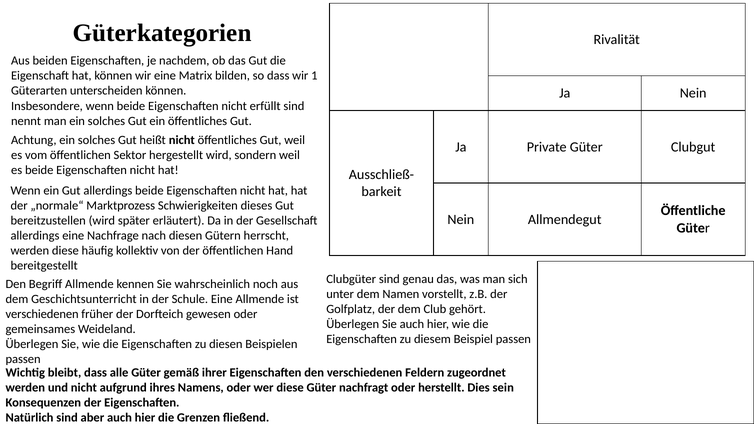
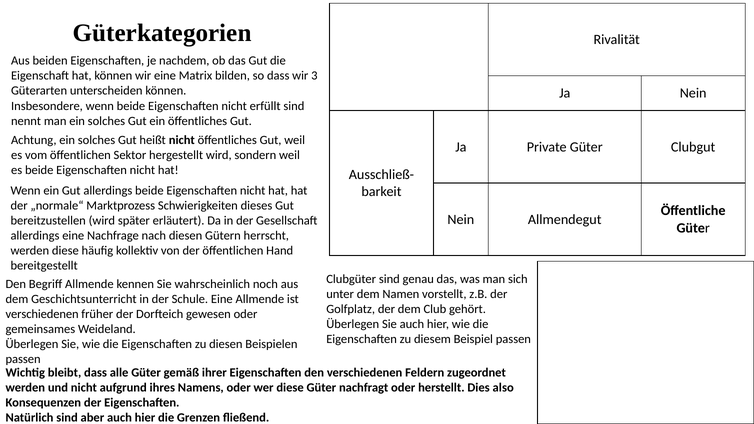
1: 1 -> 3 (314, 76)
sein: sein -> also (503, 388)
